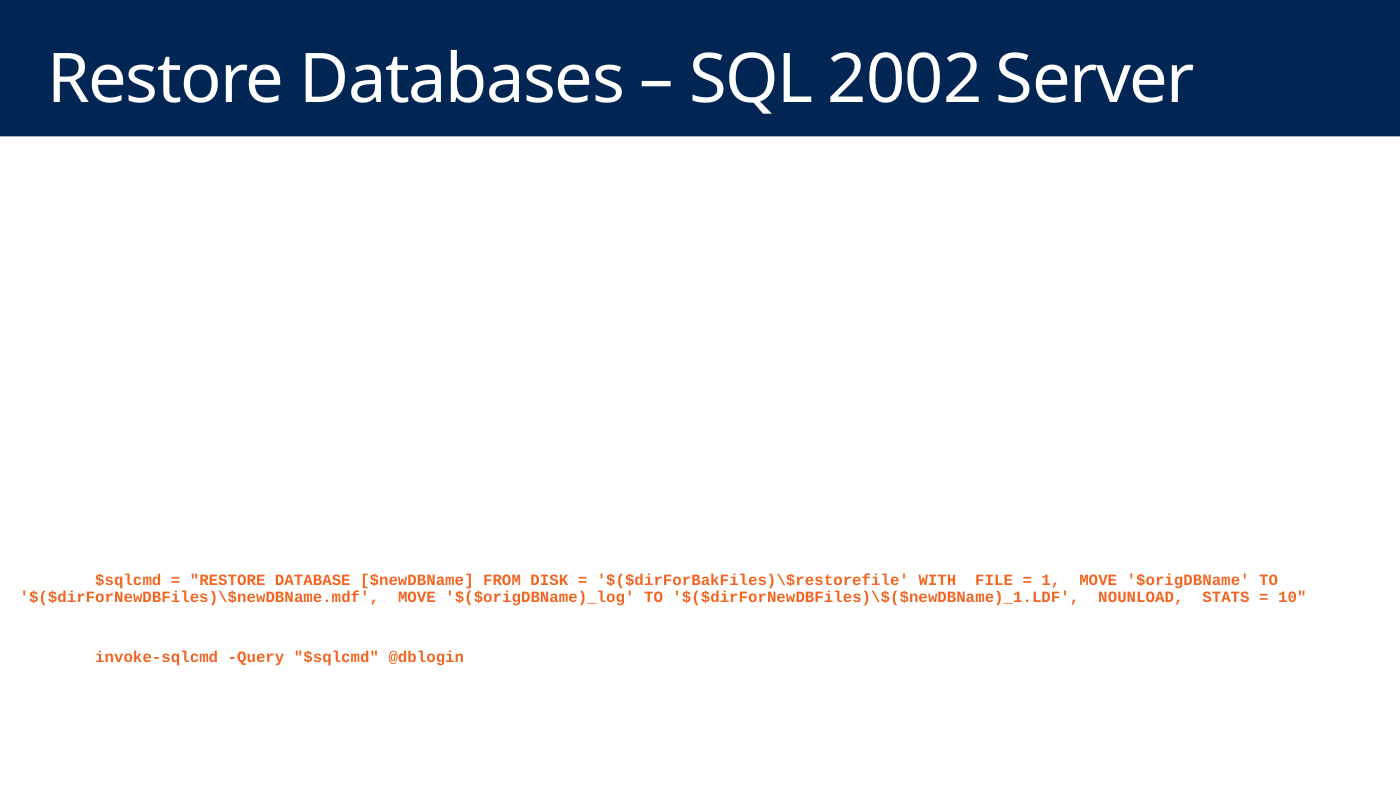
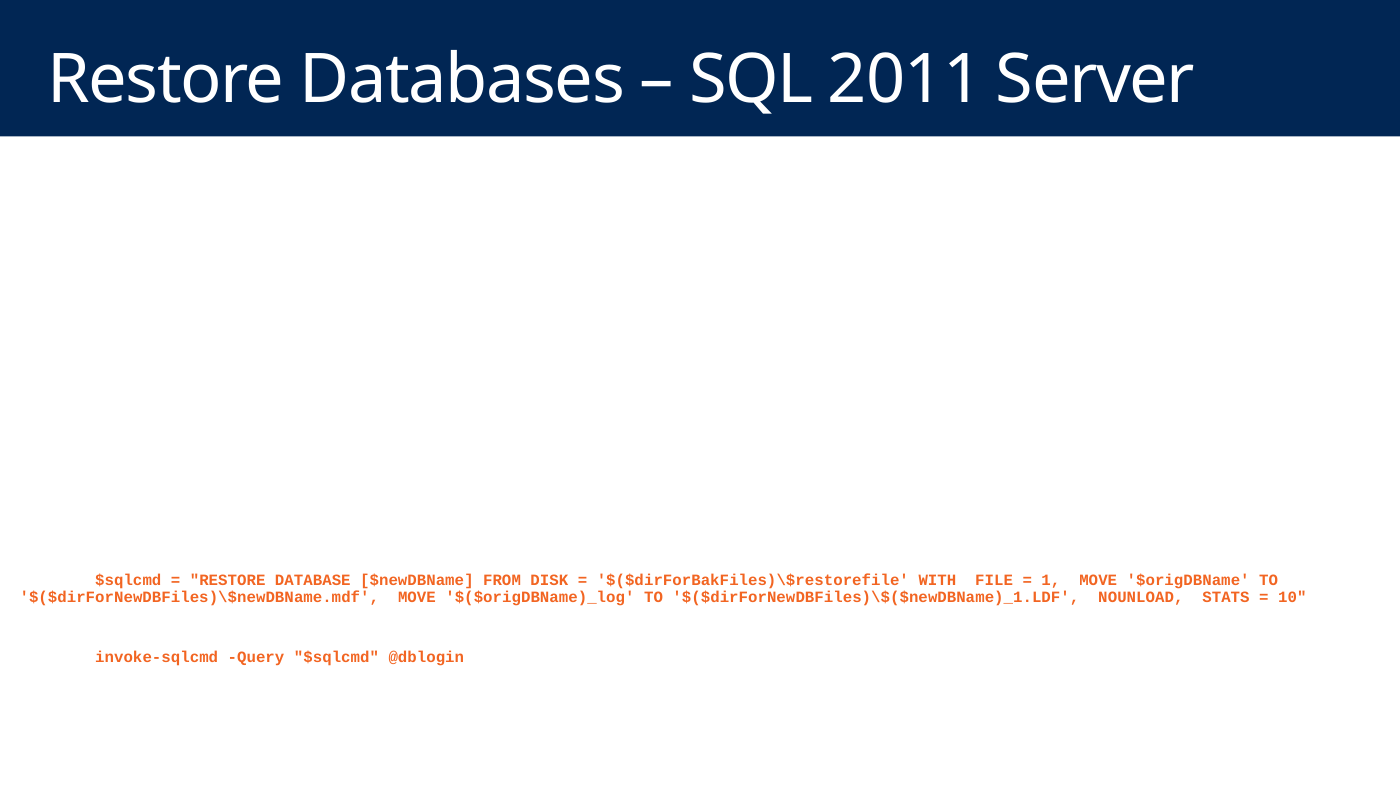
2002: 2002 -> 2011 (905, 80)
